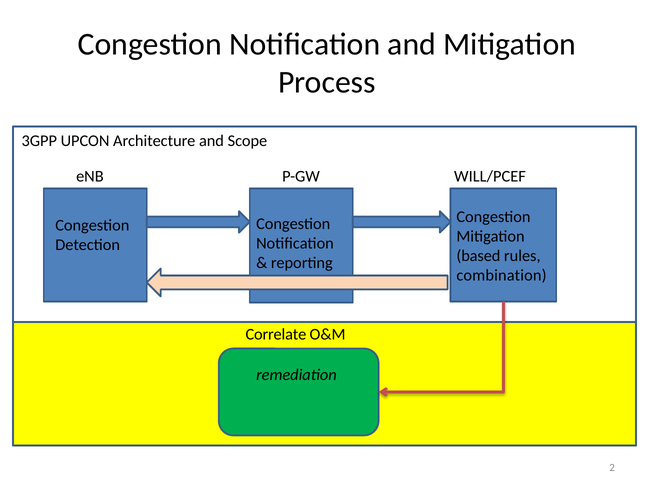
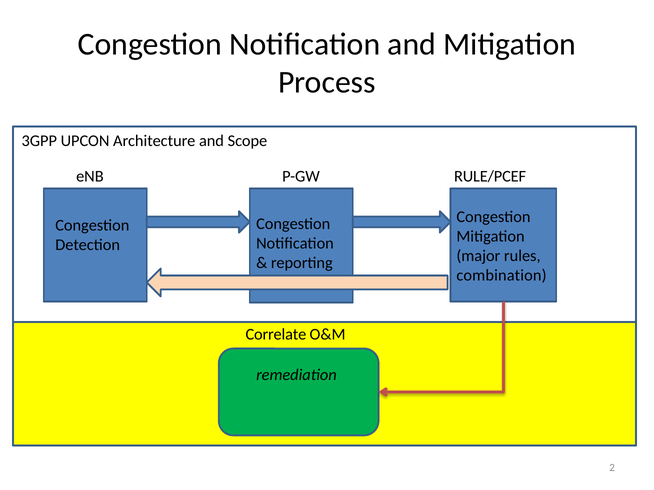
WILL/PCEF: WILL/PCEF -> RULE/PCEF (490, 176)
based: based -> major (478, 256)
